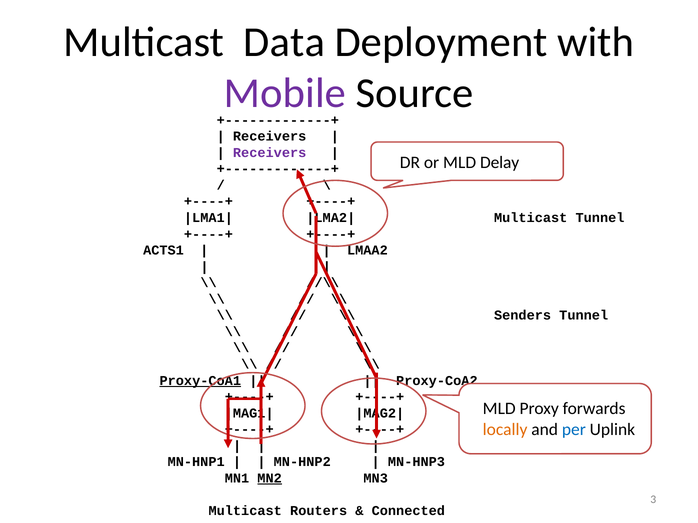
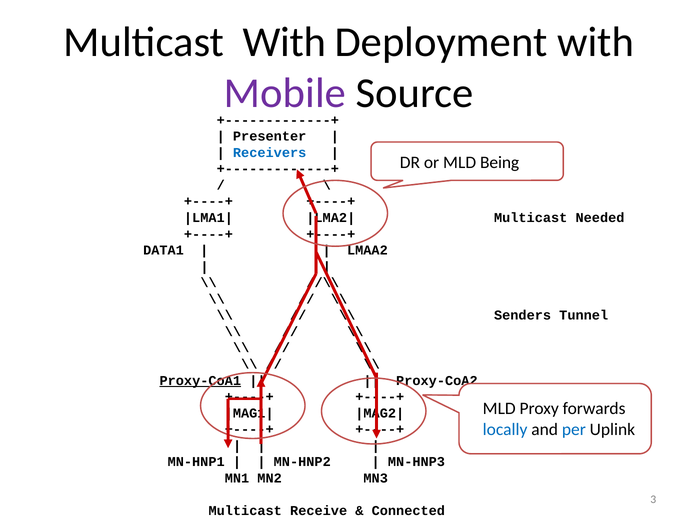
Multicast Data: Data -> With (284, 42)
Receivers: Receivers -> Presenter (270, 136)
Receivers colour: purple -> blue (270, 153)
Delay: Delay -> Being (500, 163)
Multicast Tunnel: Tunnel -> Needed (600, 218)
ACTS1: ACTS1 -> DATA1 (163, 251)
locally colour: orange -> blue (505, 430)
MN2 underline: present -> none (270, 479)
Routers: Routers -> Receive (319, 511)
